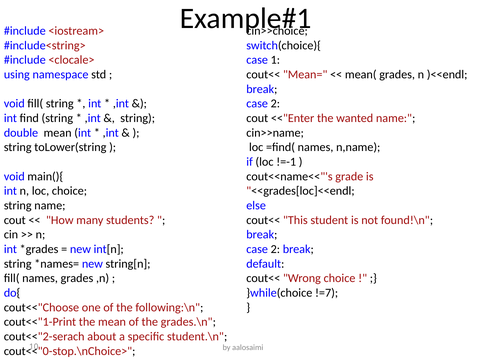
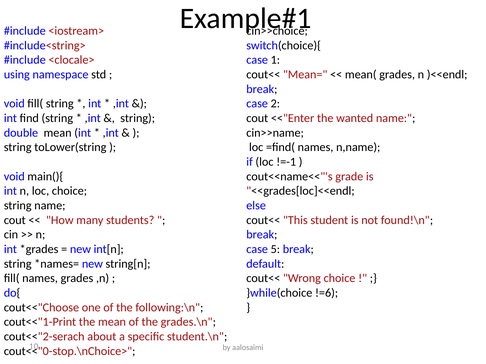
2: 2 -> 5 (275, 250)
!=7: !=7 -> !=6 (327, 293)
